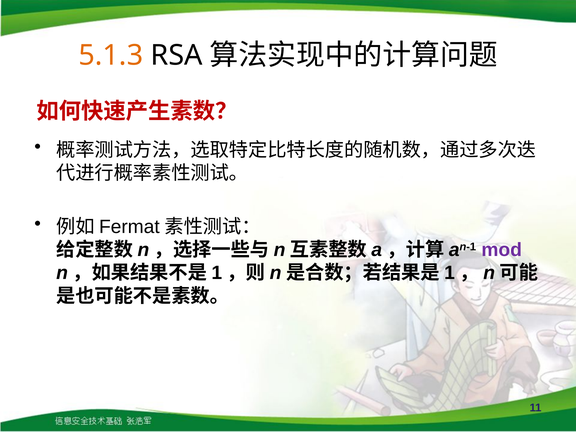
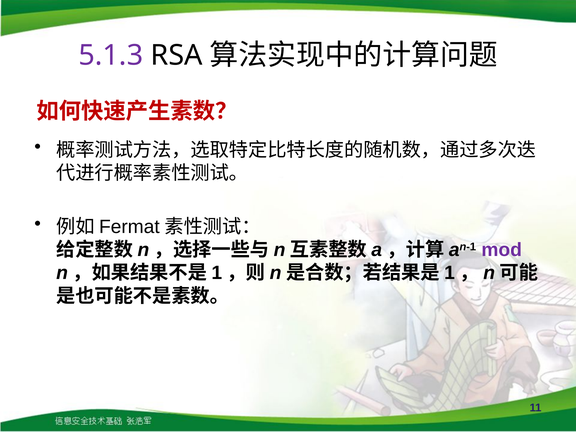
5.1.3 colour: orange -> purple (111, 55)
